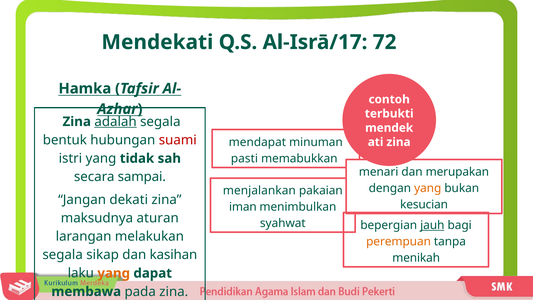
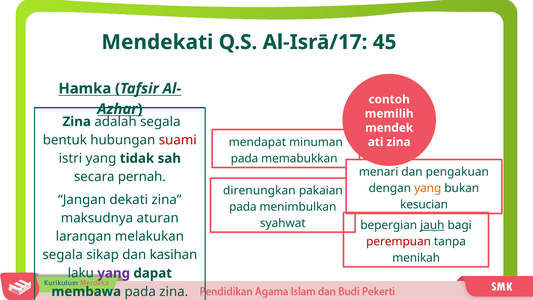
72: 72 -> 45 (385, 42)
terbukti: terbukti -> memilih (389, 114)
adalah underline: present -> none (116, 122)
pasti: pasti -> pada (245, 159)
merupakan: merupakan -> pengakuan (457, 172)
sampai: sampai -> pernah (142, 177)
menjalankan: menjalankan -> direnungkan (259, 191)
iman: iman -> pada (243, 207)
perempuan colour: orange -> red (399, 242)
yang colour: orange -> purple (114, 273)
